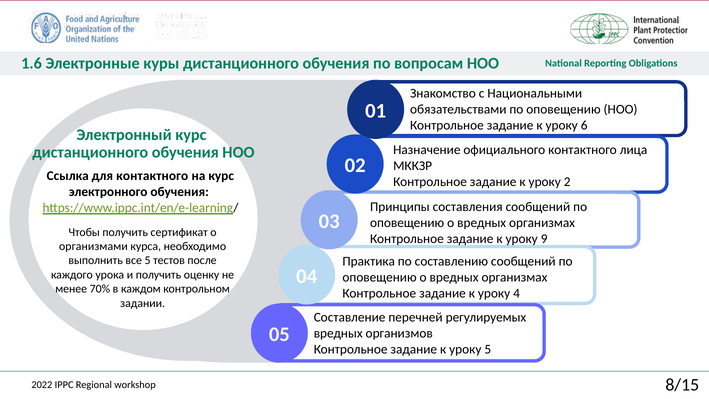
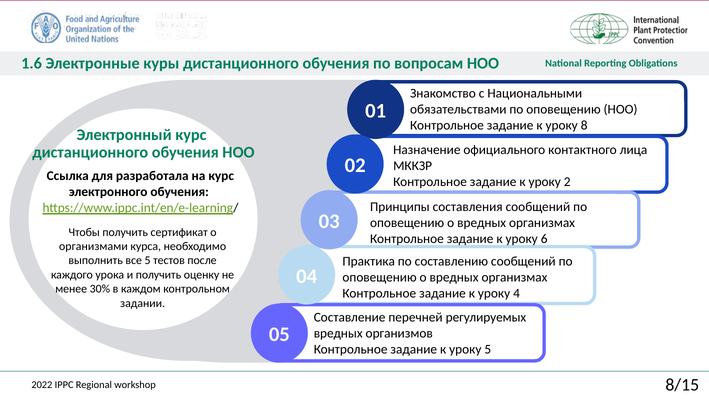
6: 6 -> 8 (584, 125)
для контактного: контактного -> разработала (152, 176)
9: 9 -> 6 (544, 238)
70%: 70% -> 30% (100, 289)
